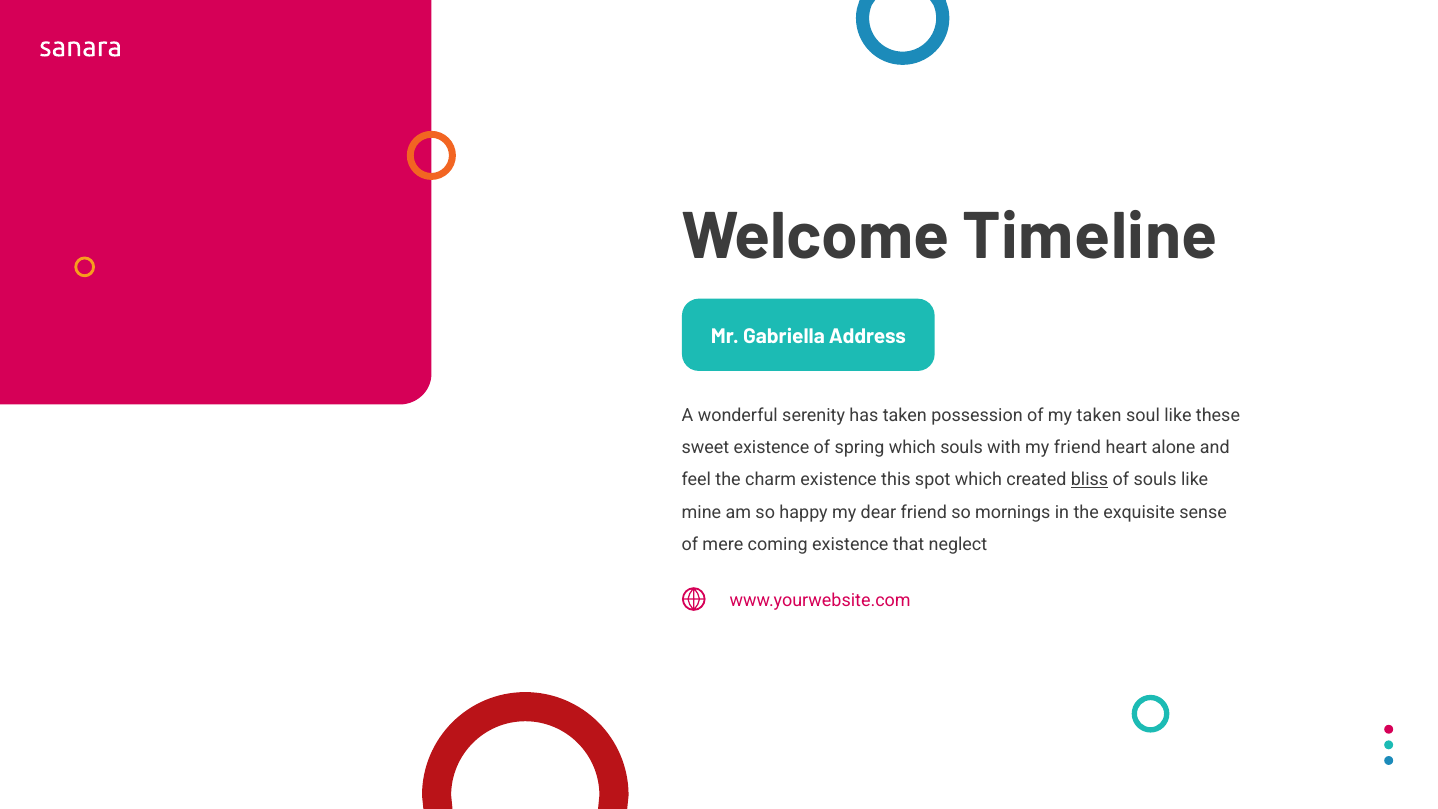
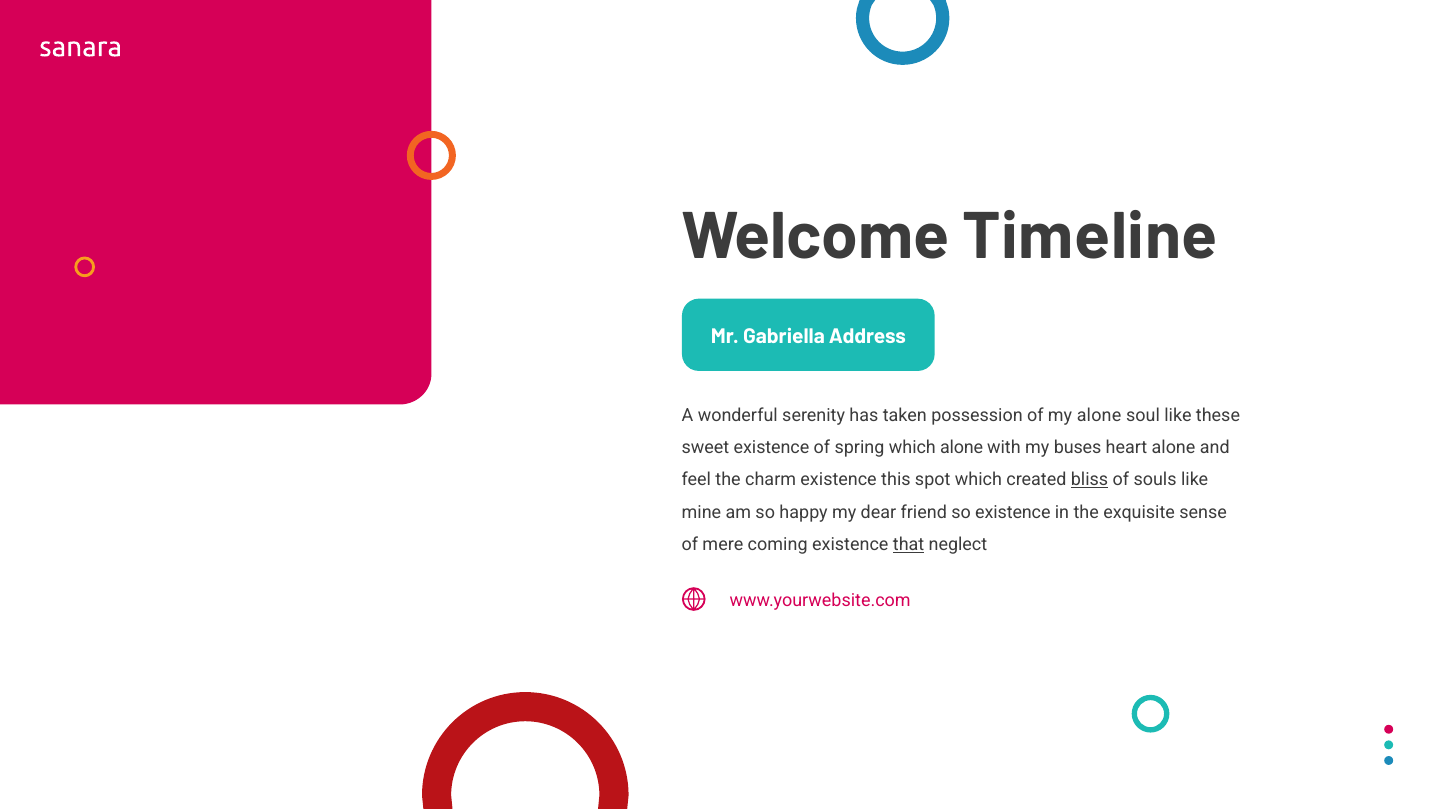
my taken: taken -> alone (1099, 415)
which souls: souls -> alone (962, 447)
my friend: friend -> buses (1078, 447)
so mornings: mornings -> existence (1013, 512)
that underline: none -> present (909, 544)
